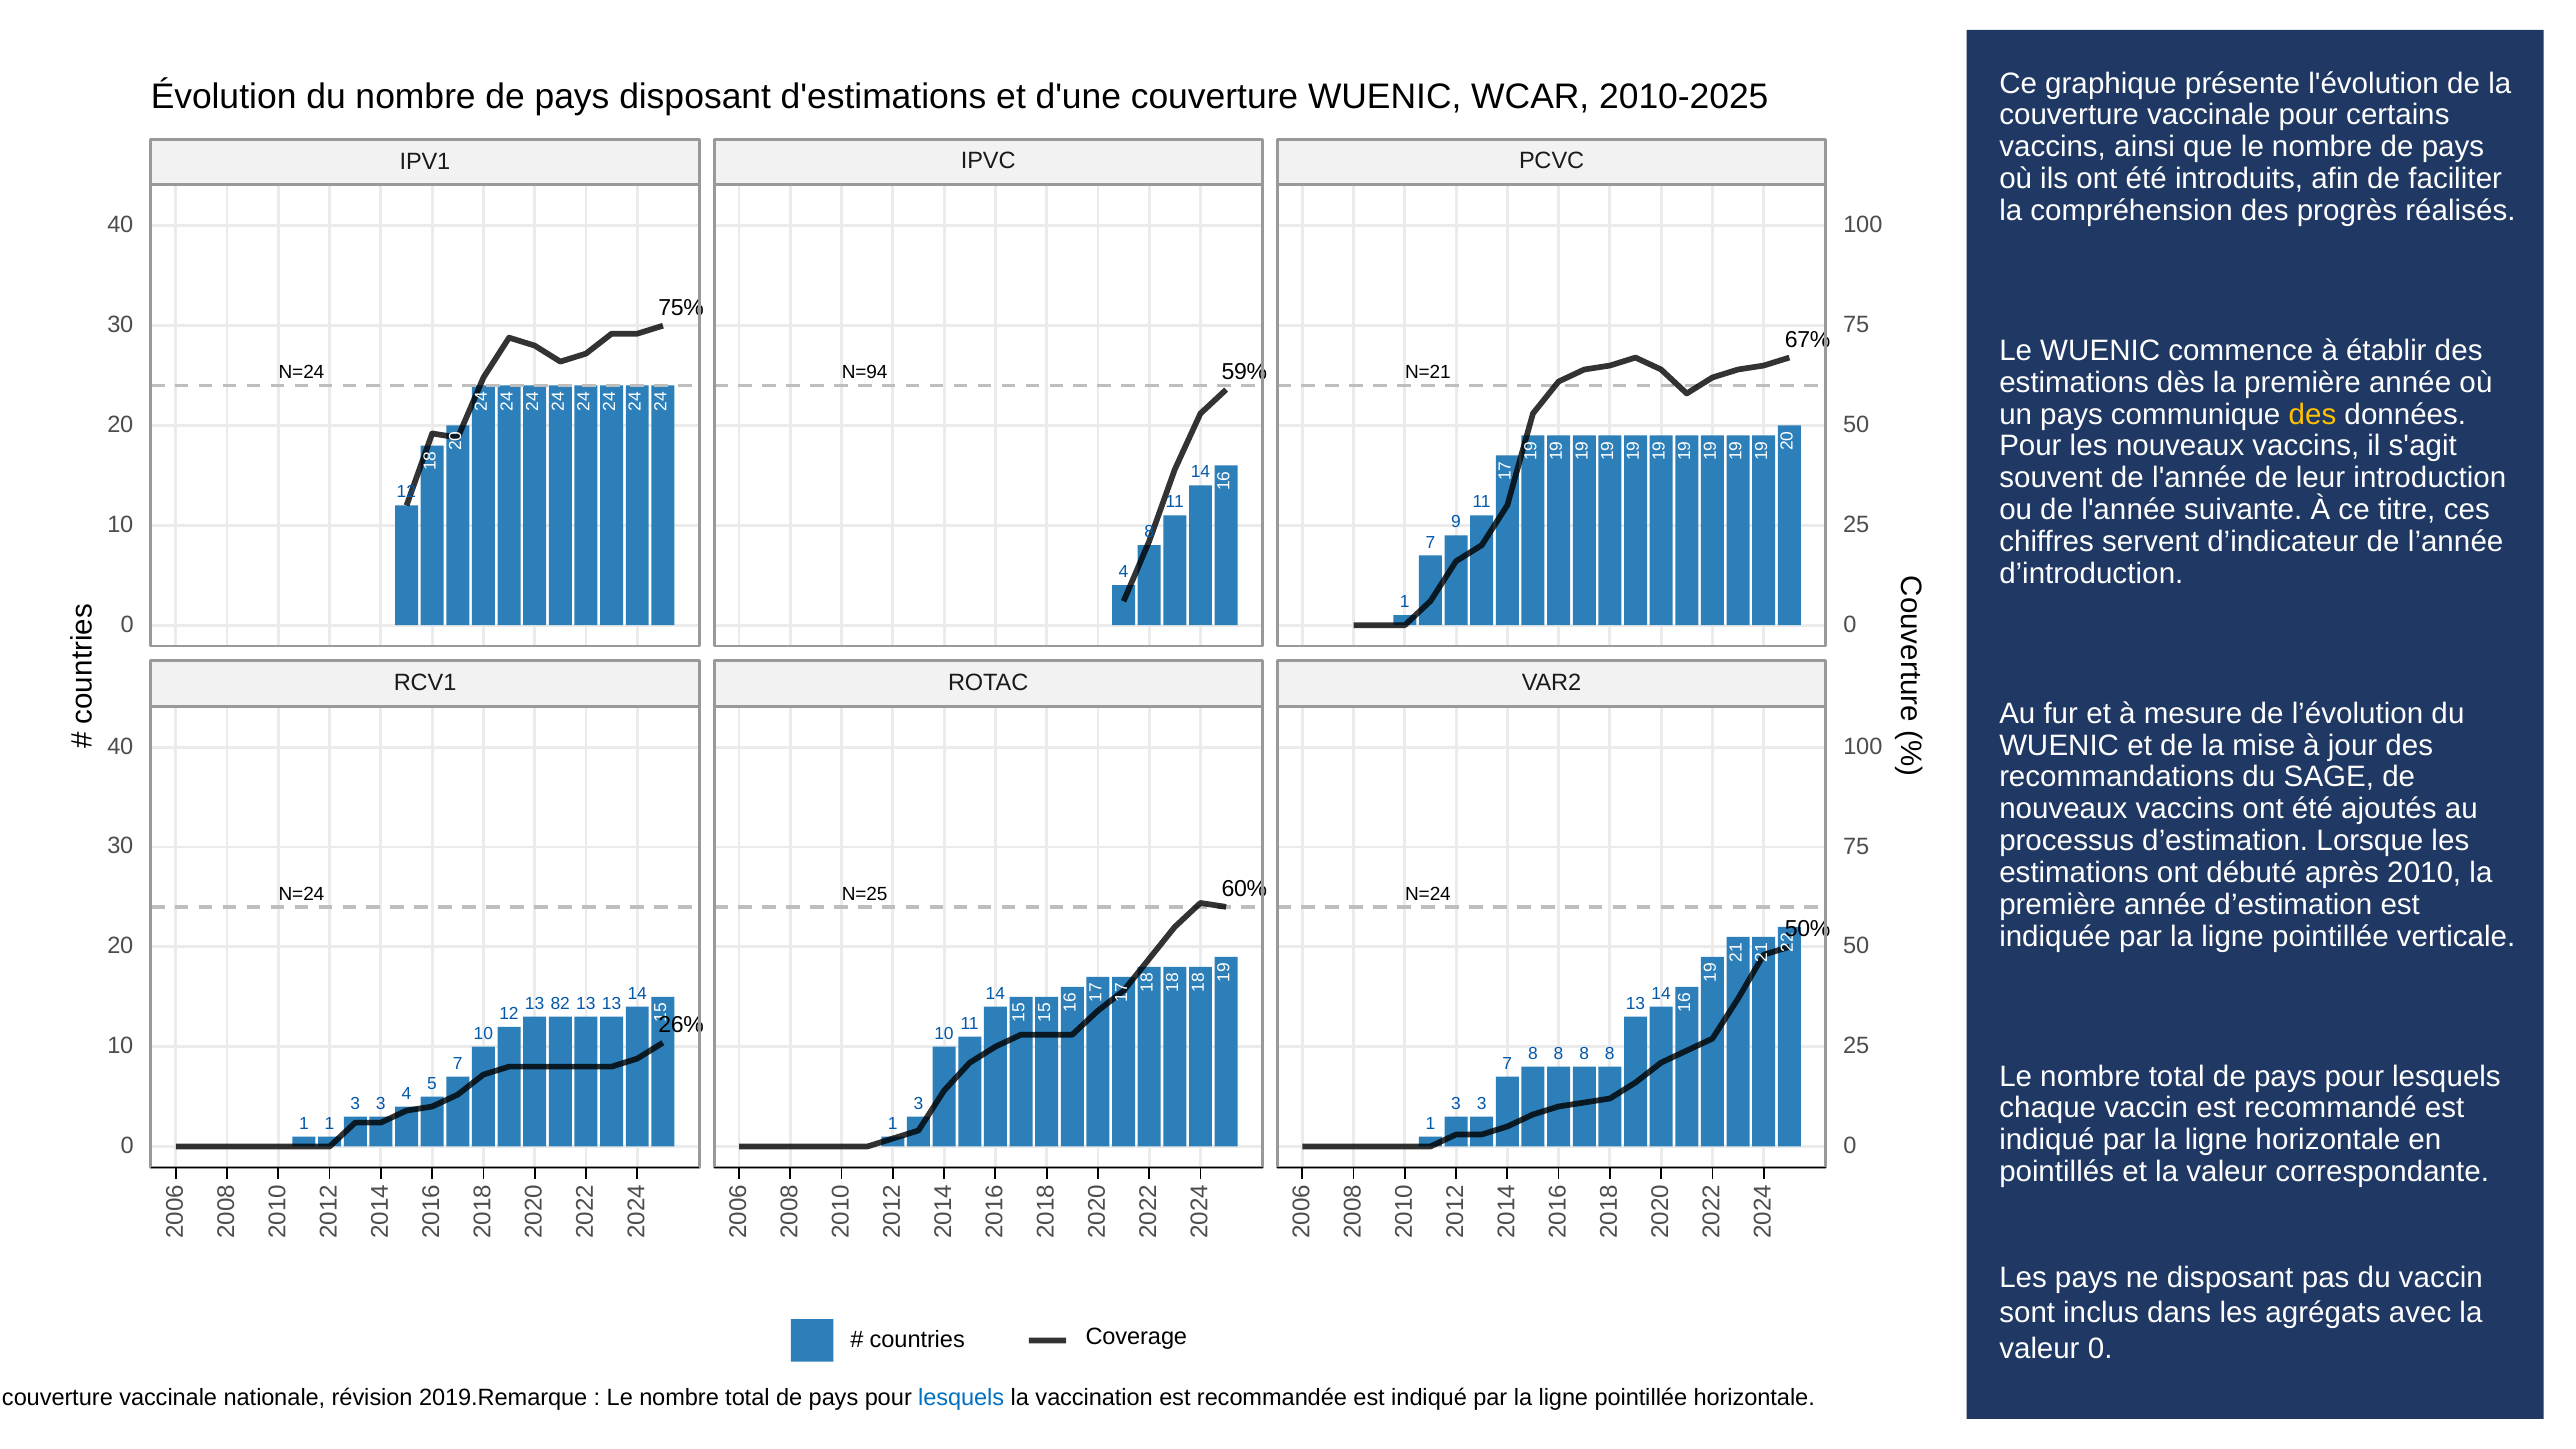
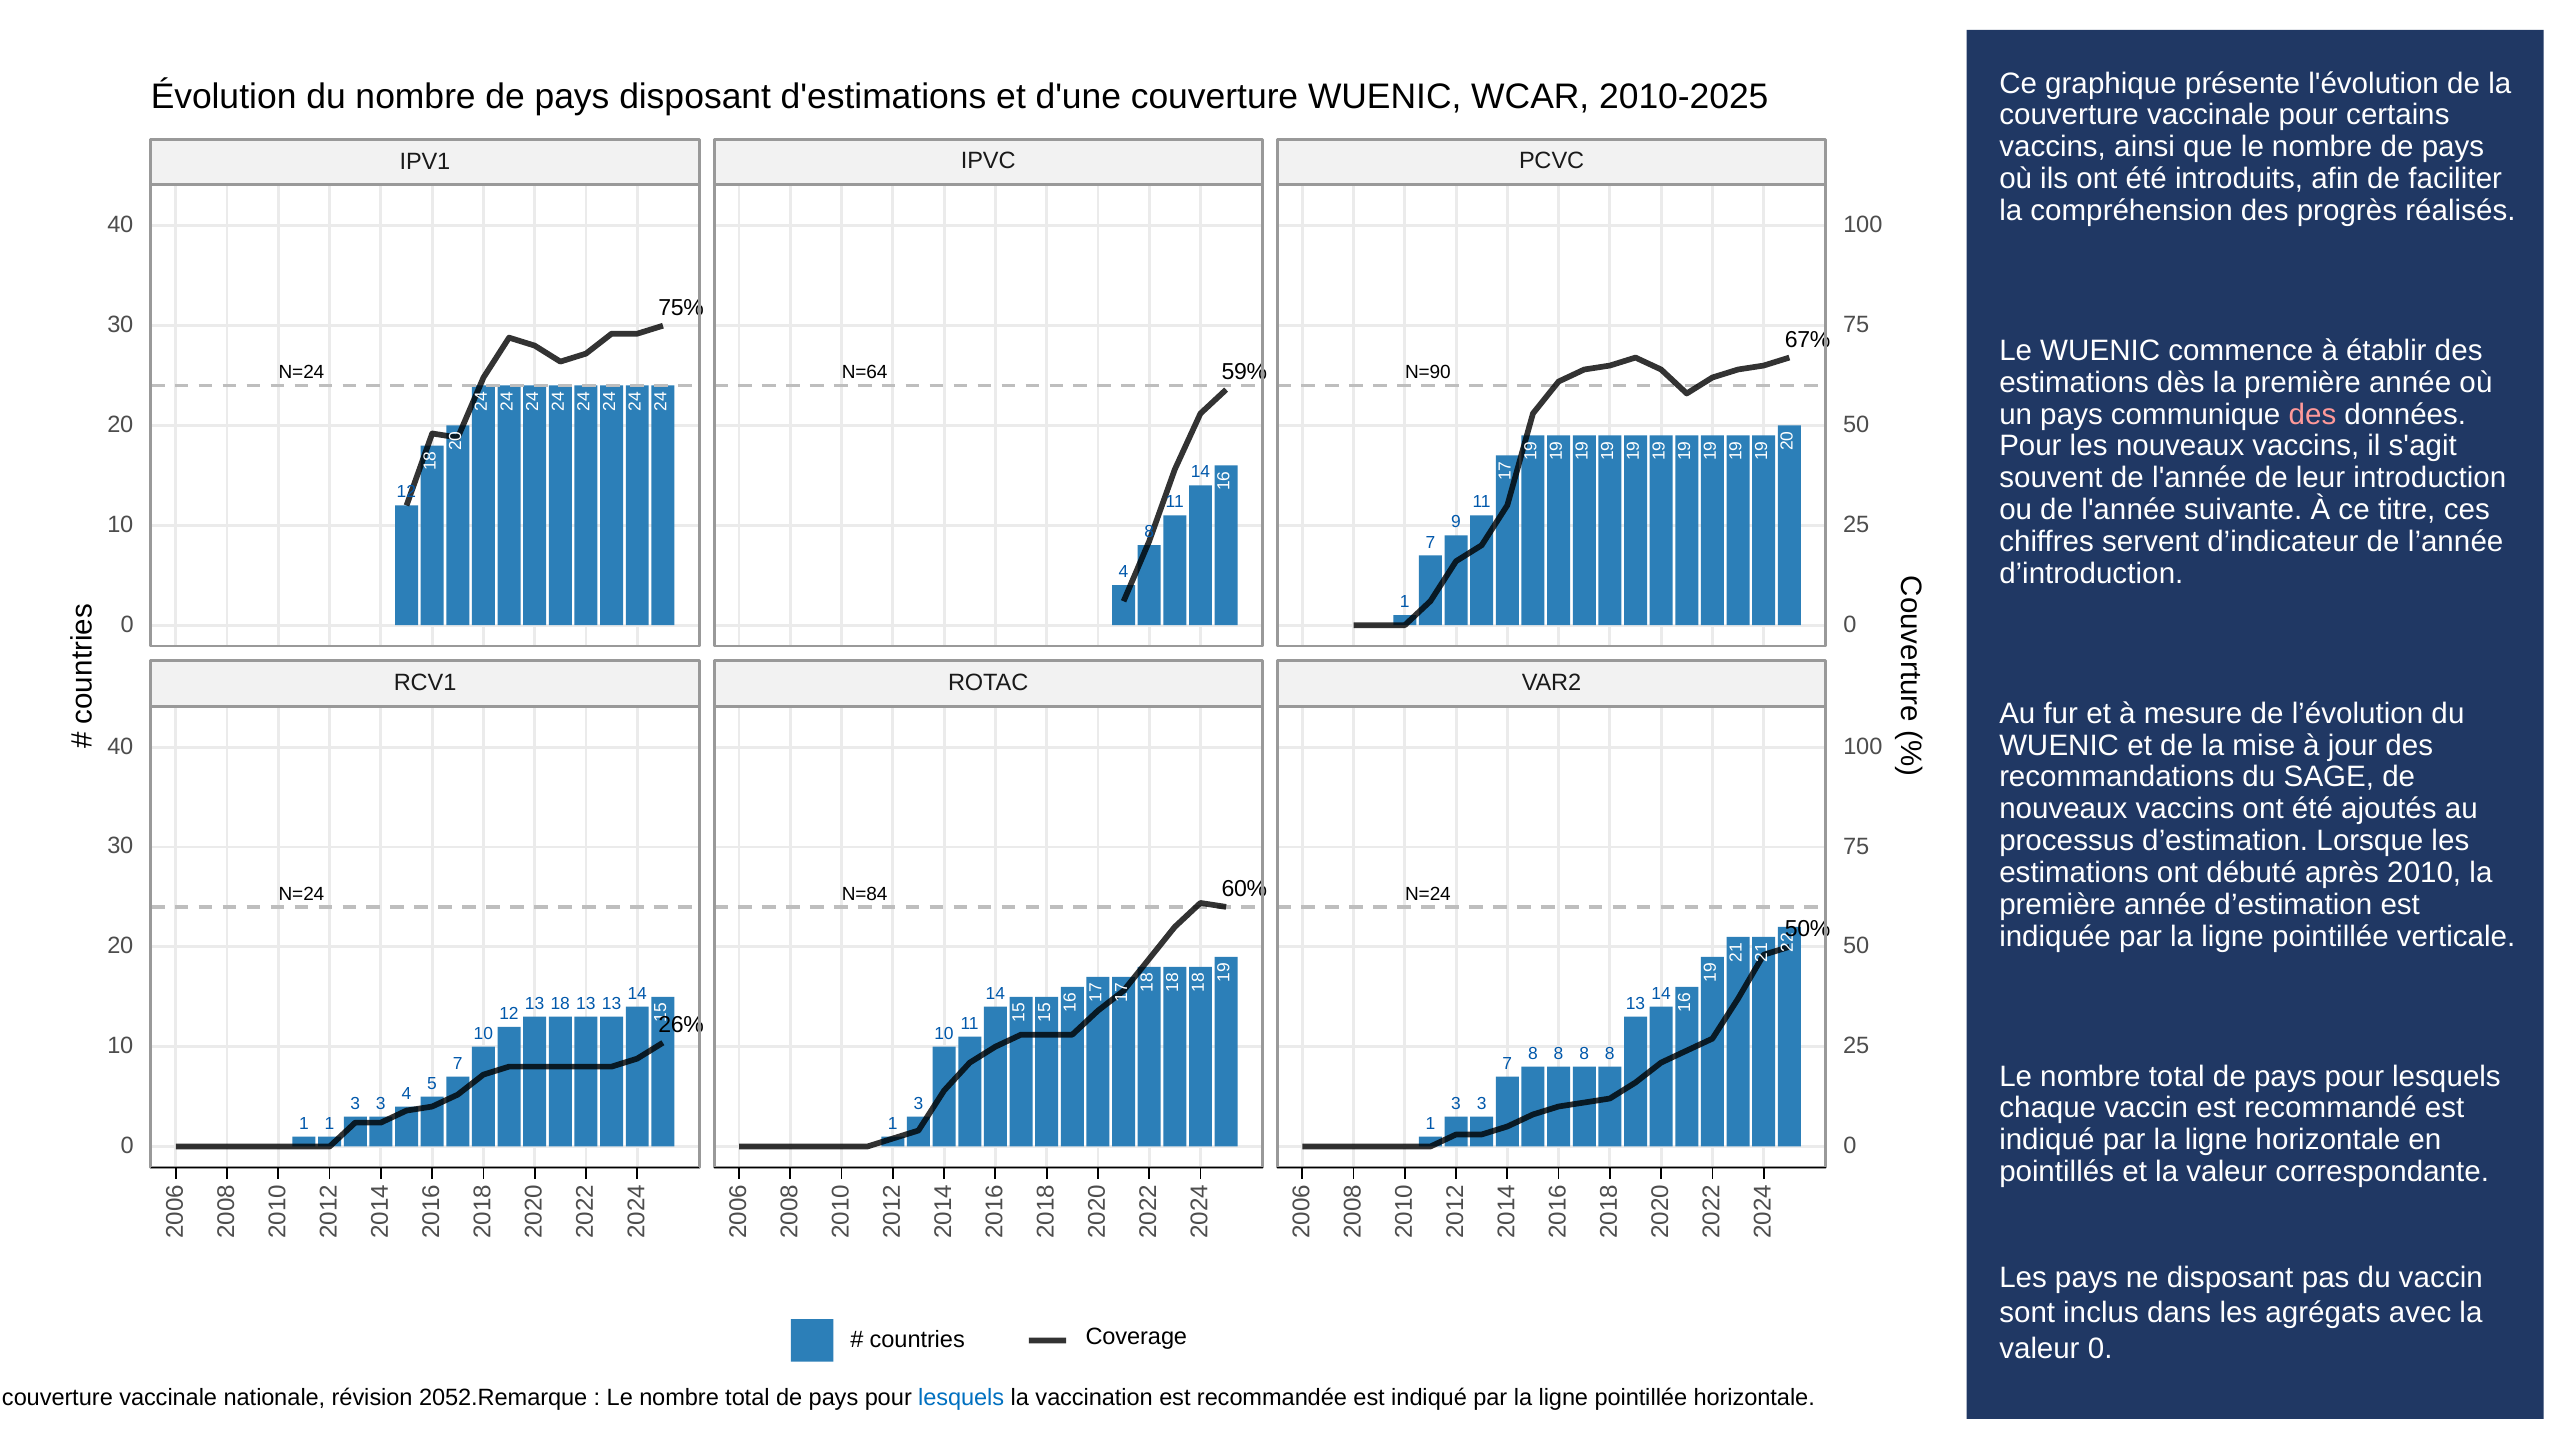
N=94: N=94 -> N=64 (865, 373)
N=21: N=21 -> N=90 (1428, 373)
des colour: yellow -> pink (2312, 414)
N=25: N=25 -> N=84 (865, 894)
82: 82 -> 18 (560, 1004)
2019.Remarque: 2019.Remarque -> 2052.Remarque (503, 1398)
